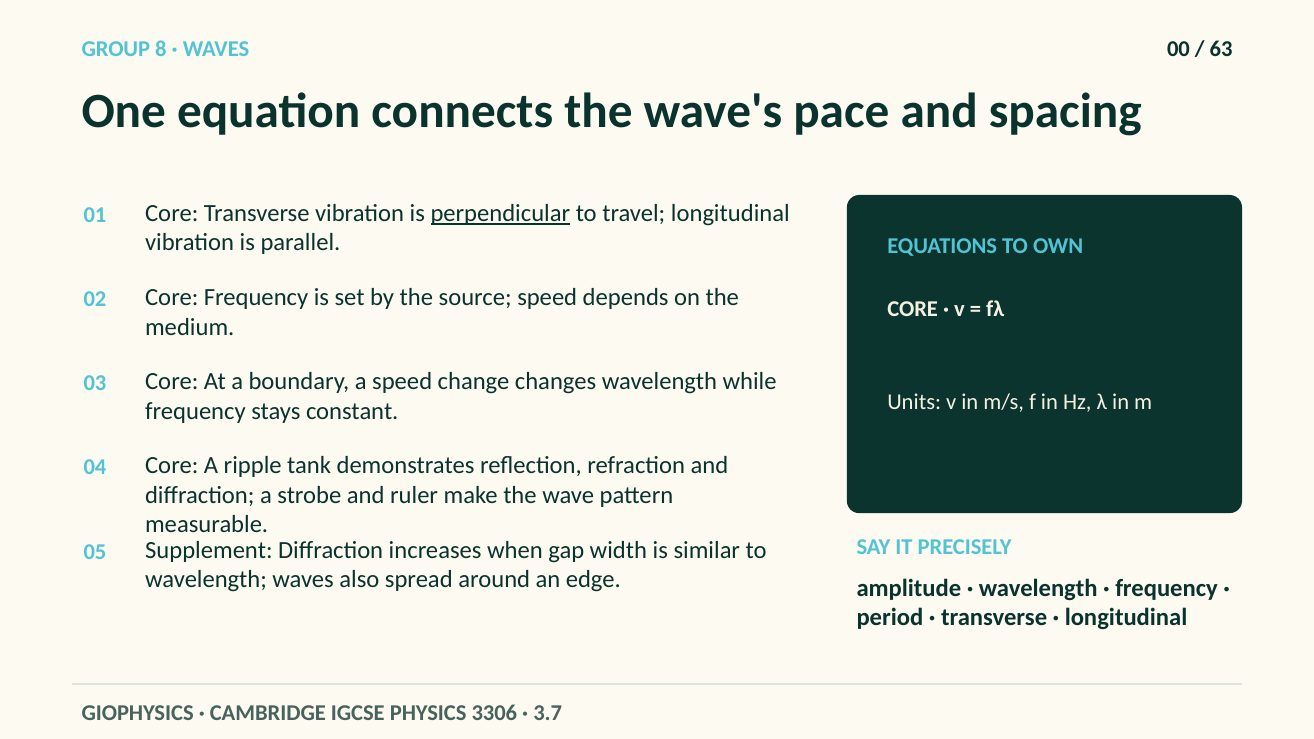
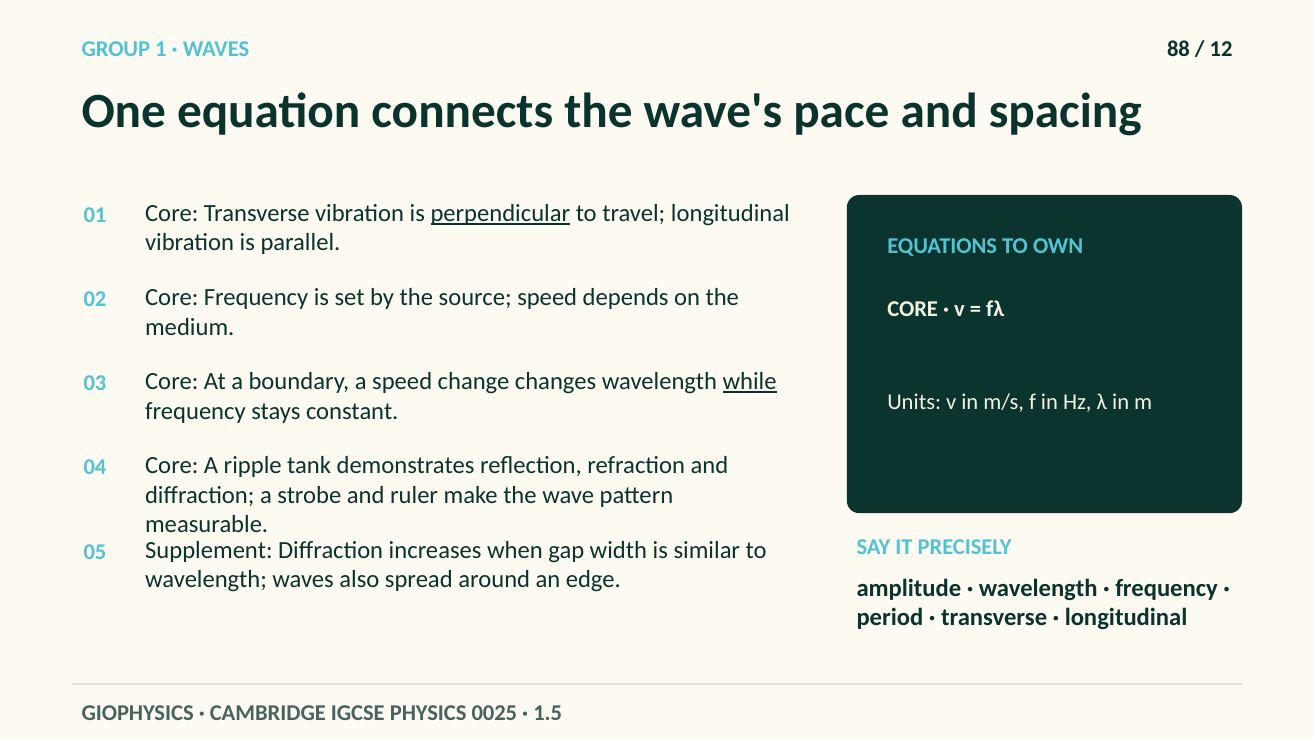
8: 8 -> 1 (161, 49)
00: 00 -> 88 (1178, 49)
63: 63 -> 12 (1221, 49)
while underline: none -> present (750, 382)
3306: 3306 -> 0025 (494, 713)
3.7: 3.7 -> 1.5 (548, 713)
